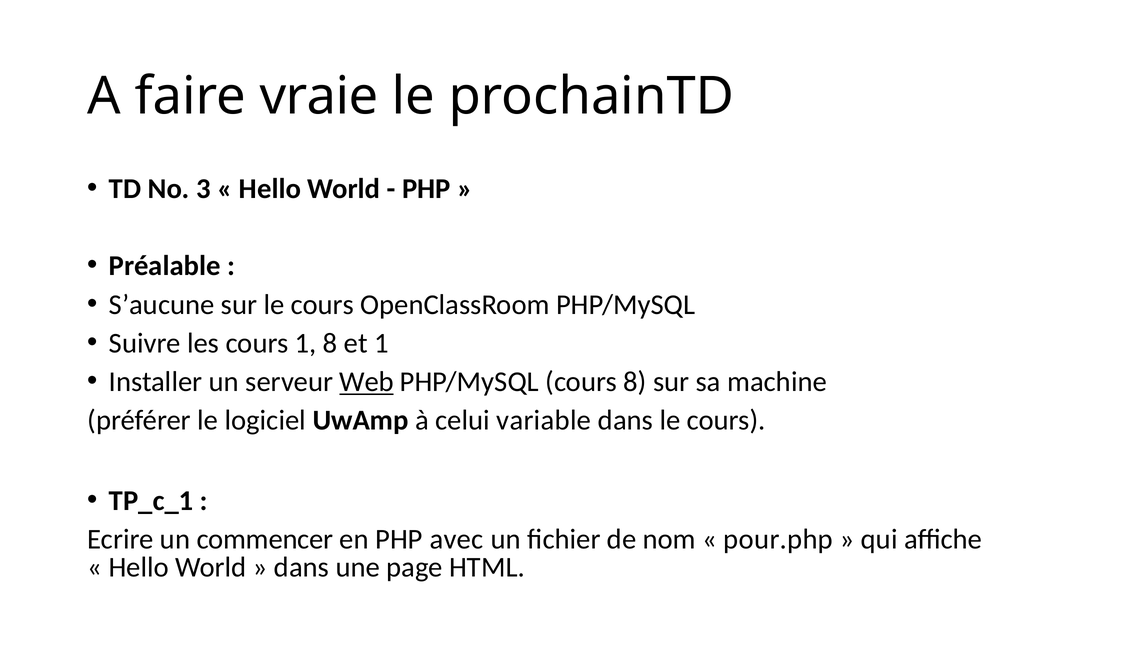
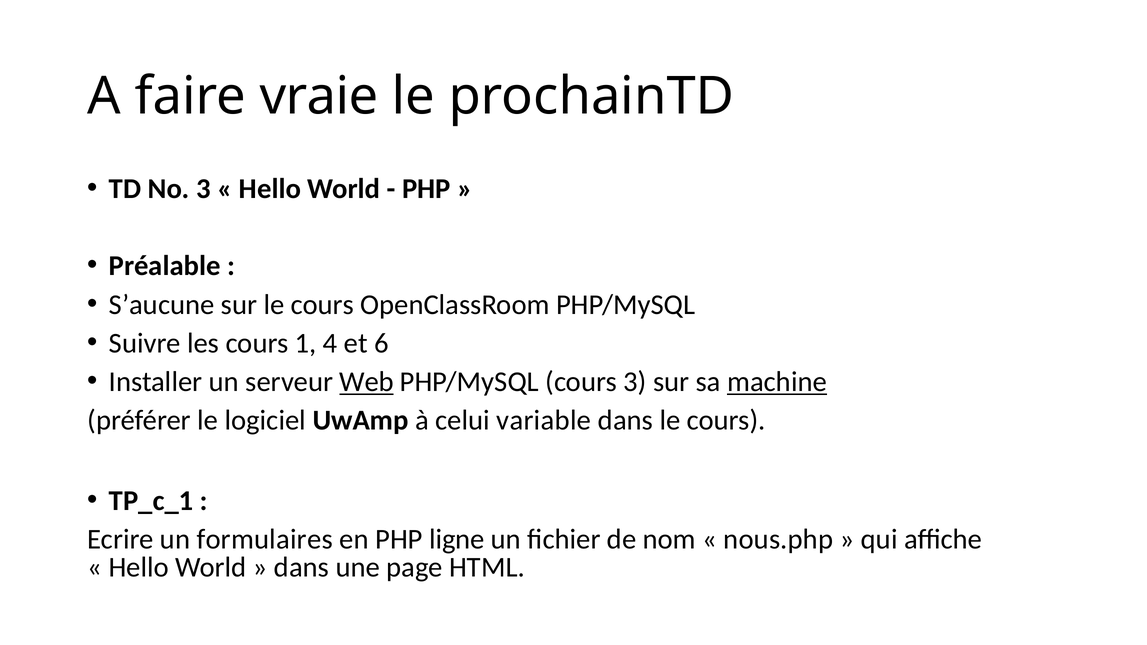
1 8: 8 -> 4 (330, 343)
et 1: 1 -> 6 (381, 343)
cours 8: 8 -> 3 (635, 382)
machine underline: none -> present (777, 382)
commencer: commencer -> formulaires (265, 539)
avec: avec -> ligne (457, 539)
pour.php: pour.php -> nous.php (778, 539)
